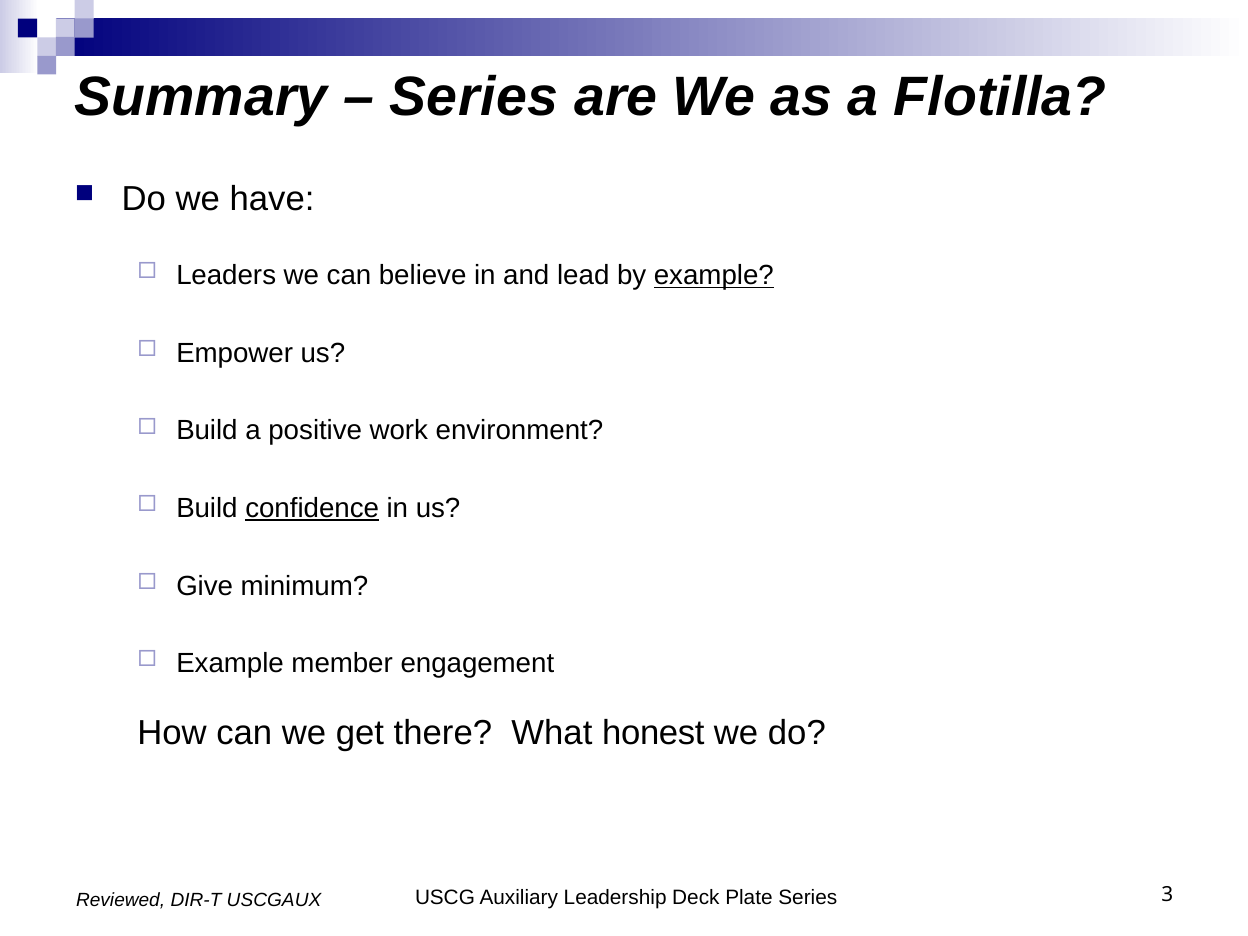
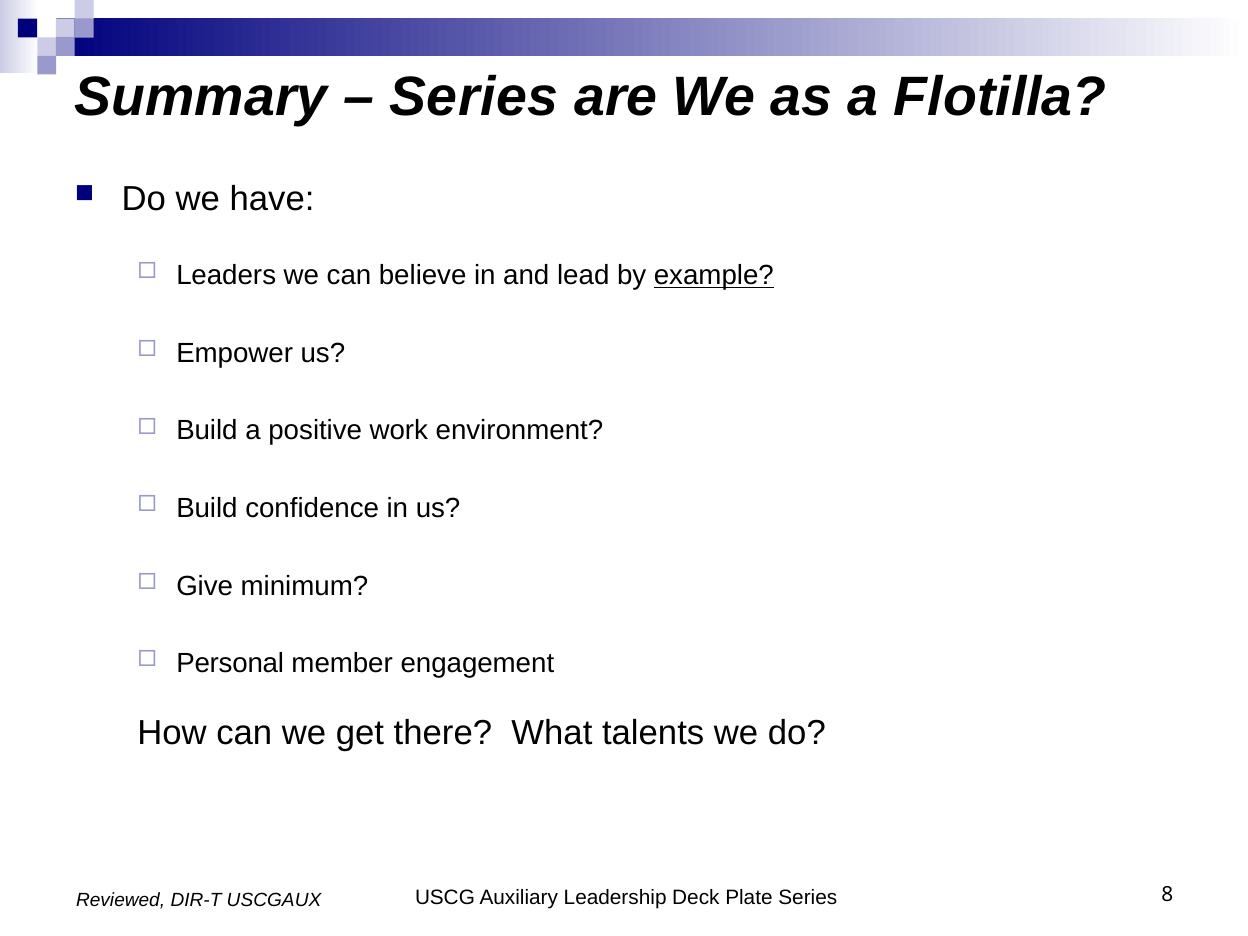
confidence underline: present -> none (312, 508)
Example: Example -> Personal (230, 664)
honest: honest -> talents (653, 733)
3: 3 -> 8 (1167, 895)
